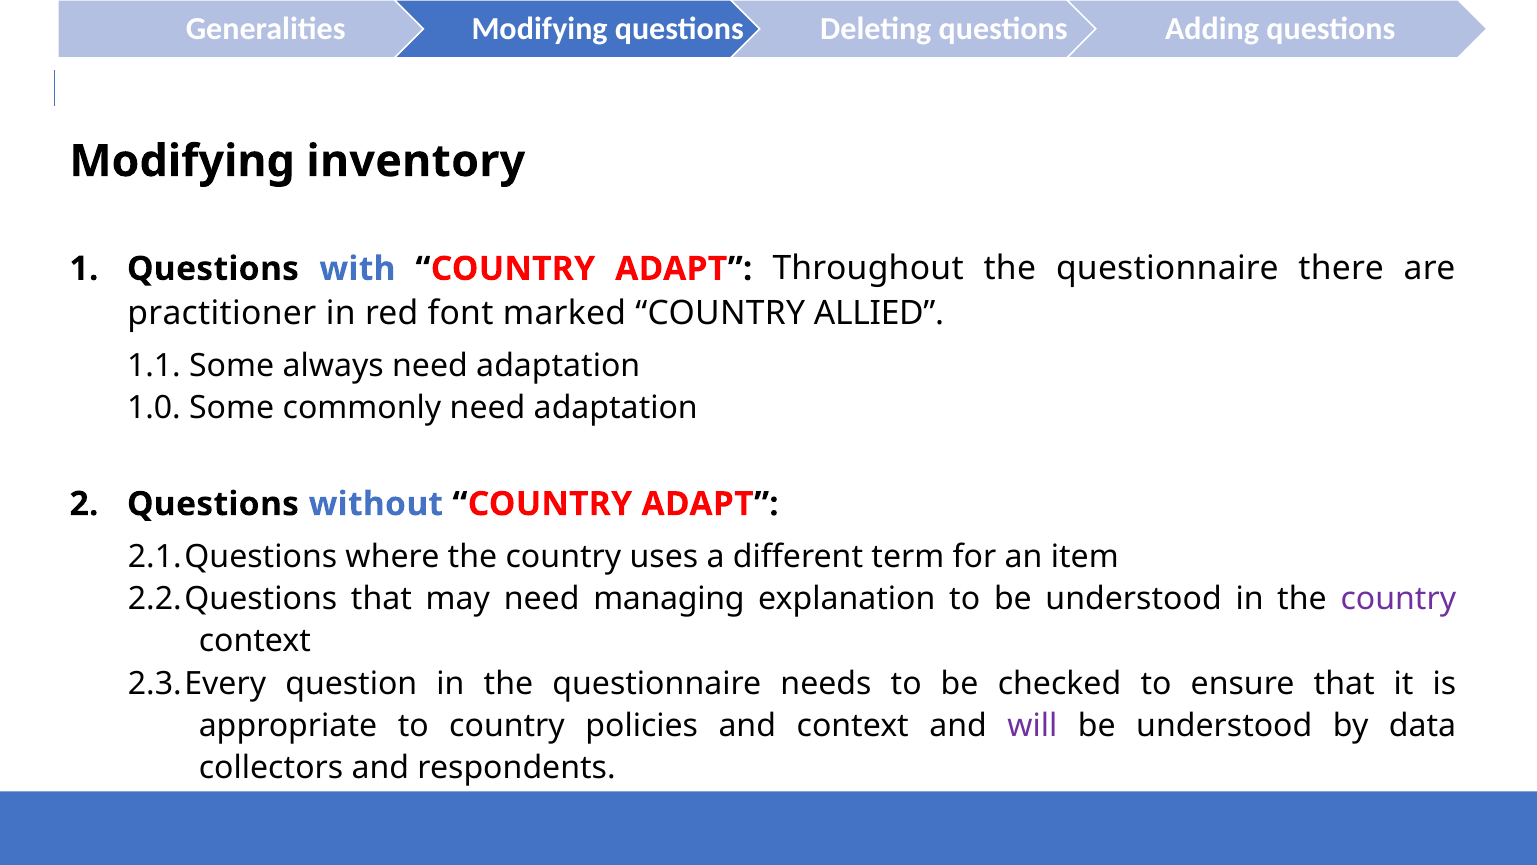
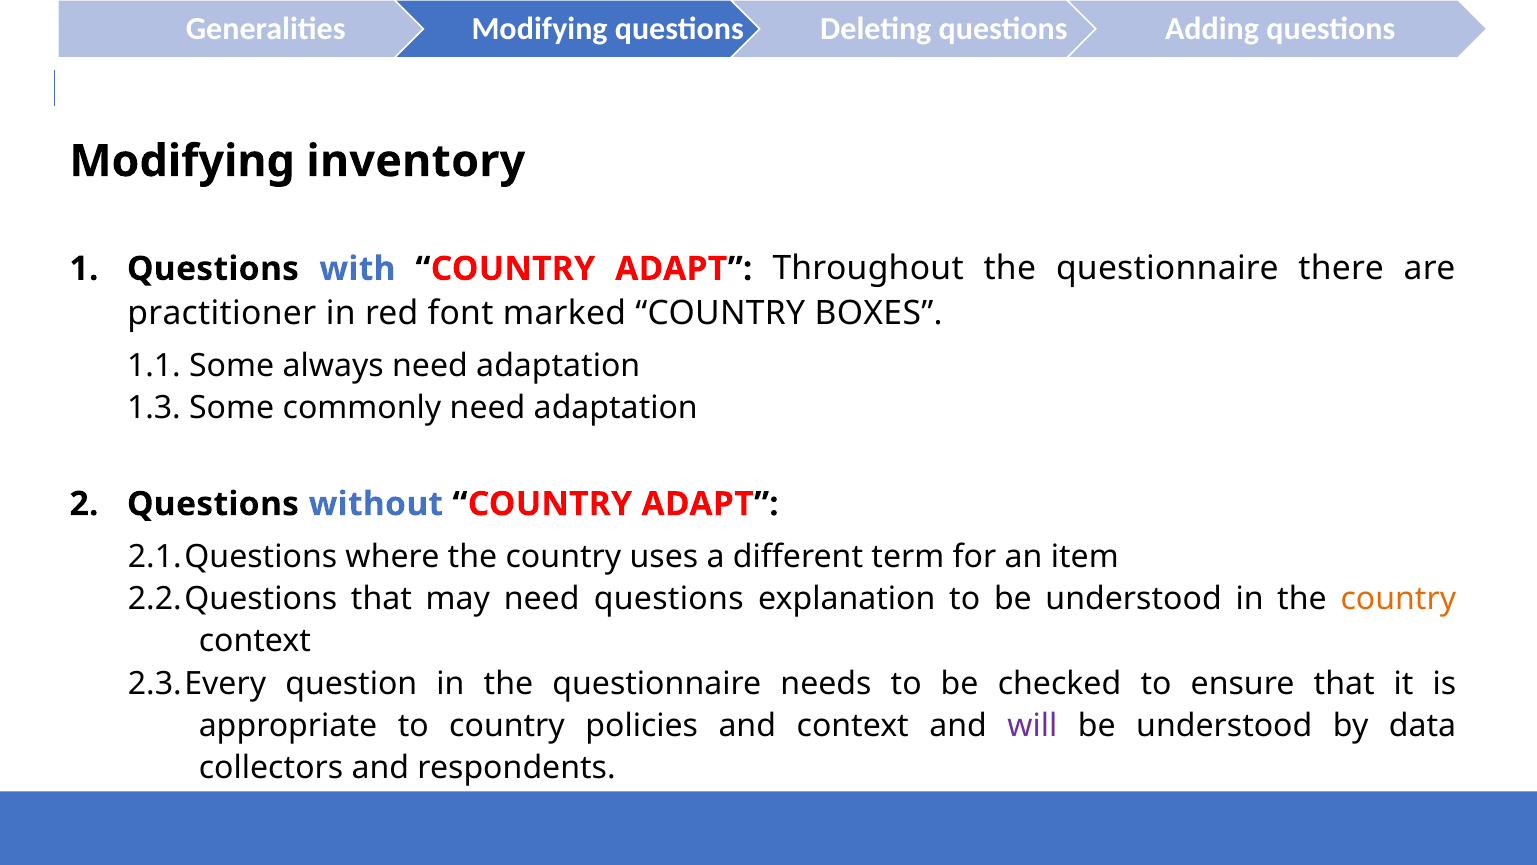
ALLIED: ALLIED -> BOXES (879, 313)
1.0: 1.0 -> 1.3 (154, 408)
need managing: managing -> questions (669, 599)
country colour: purple -> orange (1398, 599)
